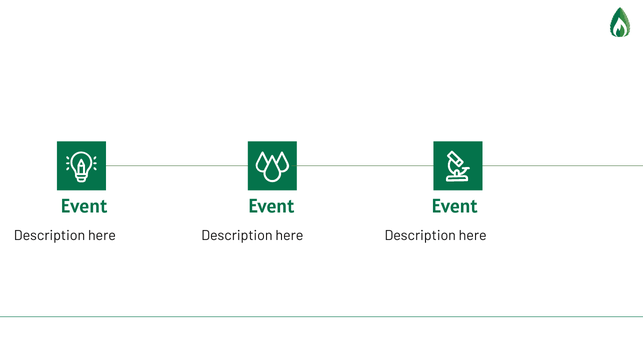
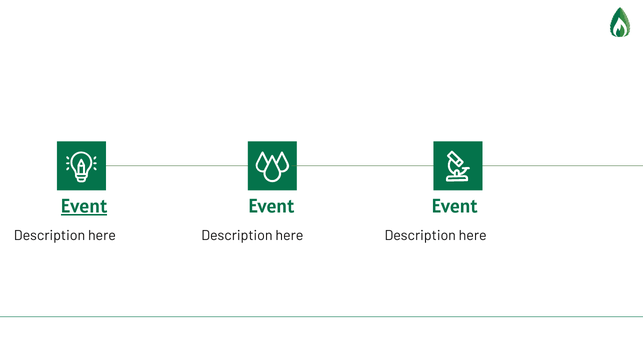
Event underline: none -> present (84, 207)
